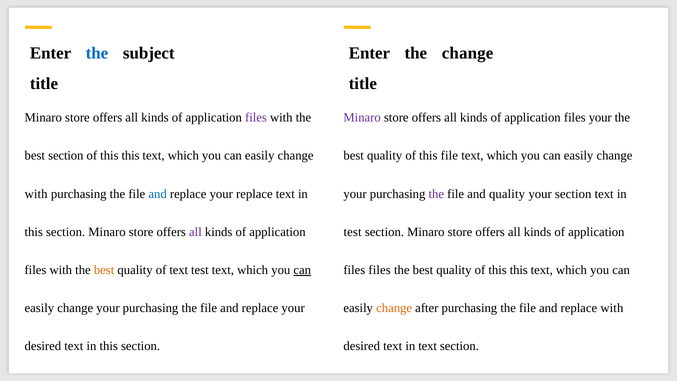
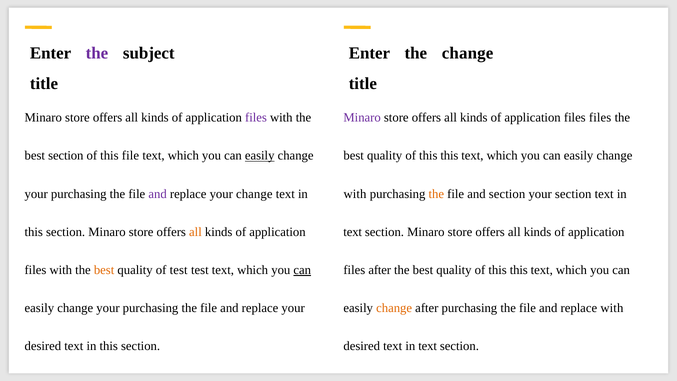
the colour: blue -> purple (97, 53)
files your: your -> files (600, 118)
this: this -> file (130, 156)
easily underline: none -> present (260, 156)
file: file -> this (449, 156)
with: with -> your (36, 194)
and colour: blue -> purple (158, 194)
your replace: replace -> change (254, 194)
your: your -> with (355, 194)
the colour: purple -> orange (436, 194)
and quality: quality -> section (507, 194)
all colour: purple -> orange (195, 232)
test: test -> text (353, 232)
of text: text -> test (179, 270)
files files: files -> after (380, 270)
